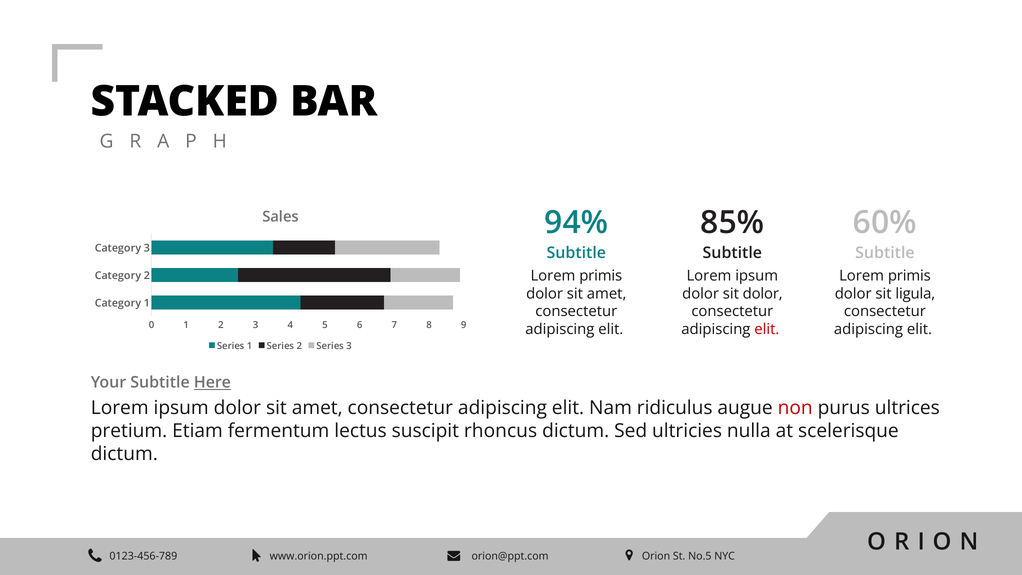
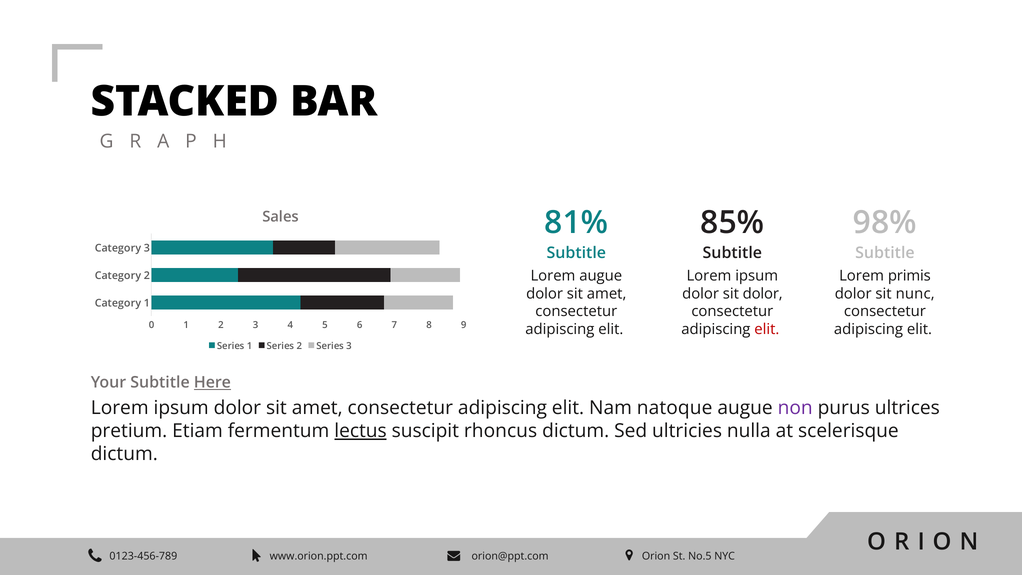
94%: 94% -> 81% (576, 223)
60%: 60% -> 98% (885, 223)
primis: primis -> augue (601, 276)
ligula: ligula -> nunc (915, 294)
ridiculus: ridiculus -> natoque (675, 408)
non colour: red -> purple (795, 408)
lectus underline: none -> present (361, 431)
